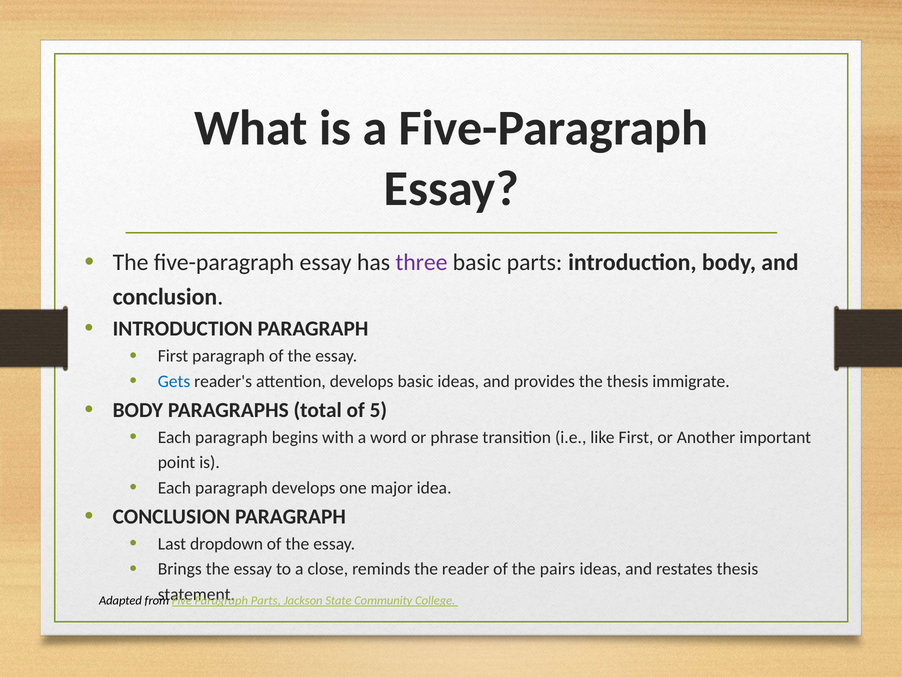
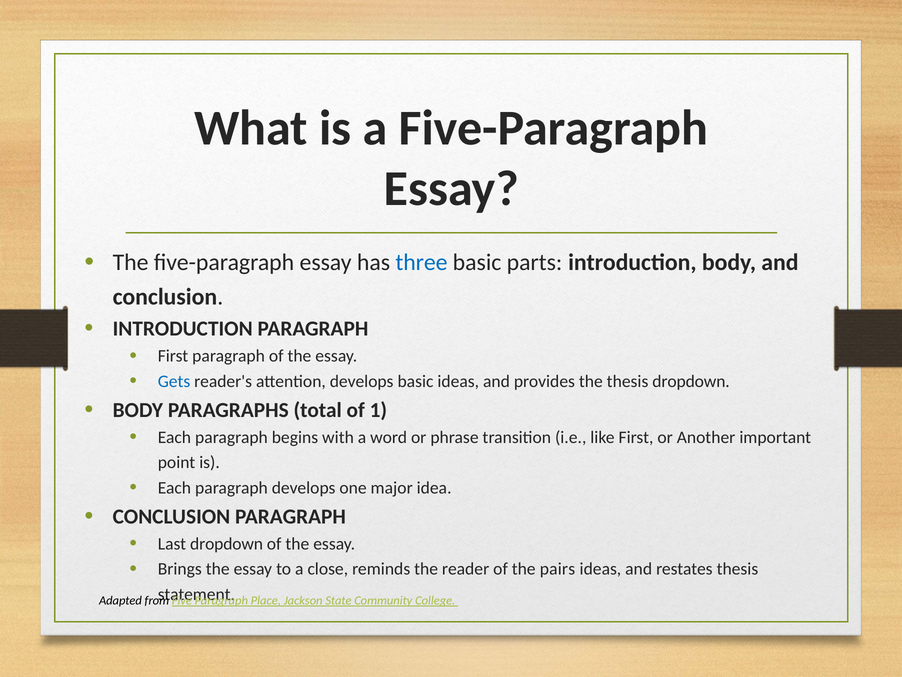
three colour: purple -> blue (421, 262)
thesis immigrate: immigrate -> dropdown (691, 381)
5: 5 -> 1 (378, 410)
Parts: Parts -> Place (266, 600)
